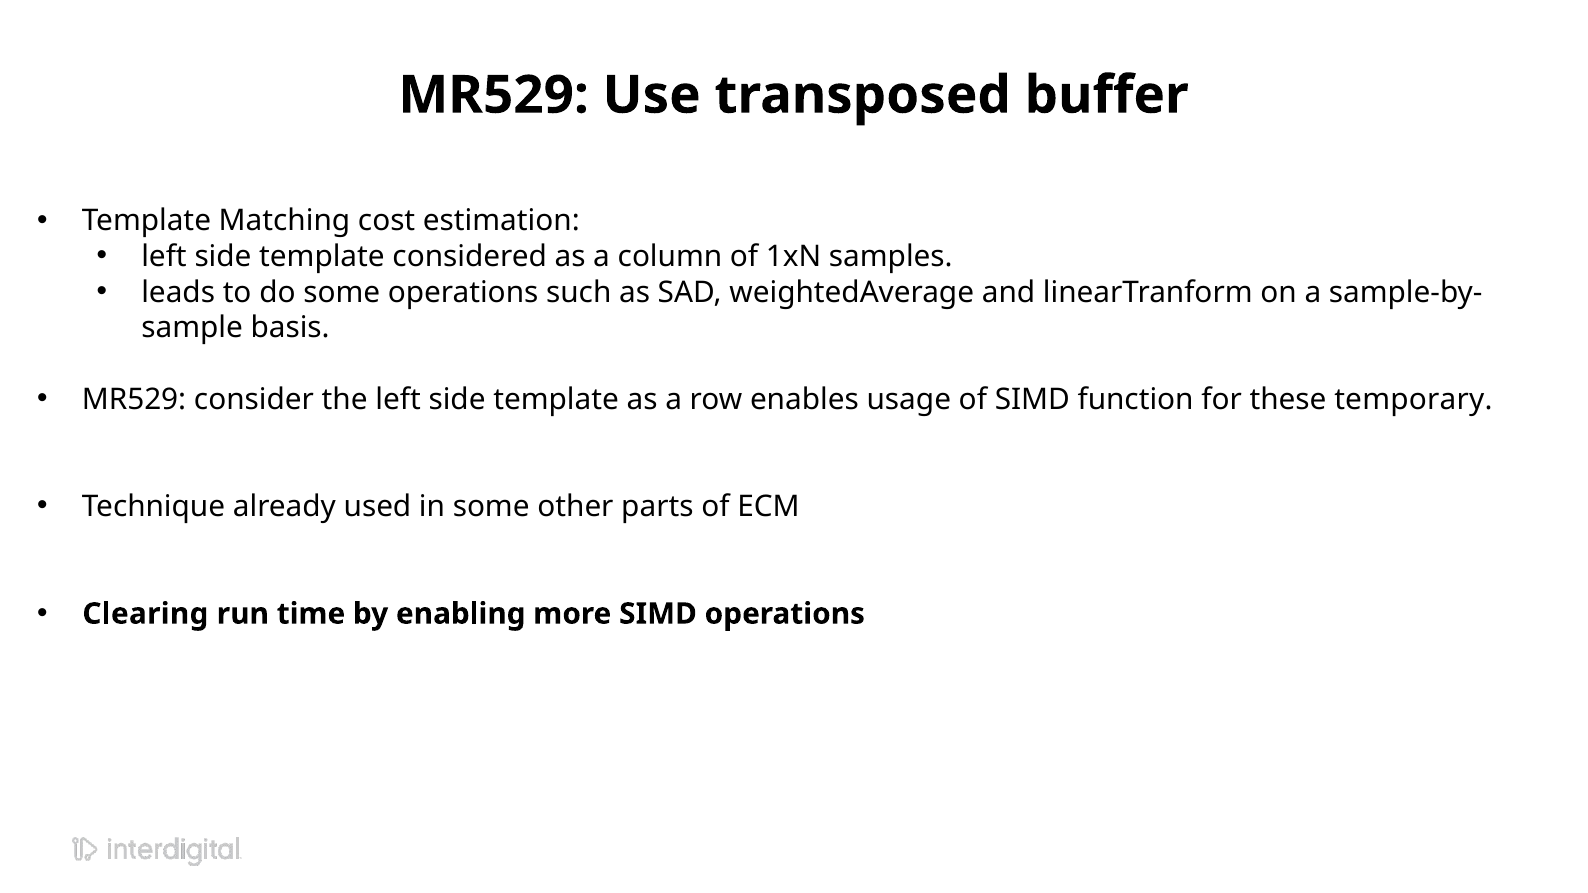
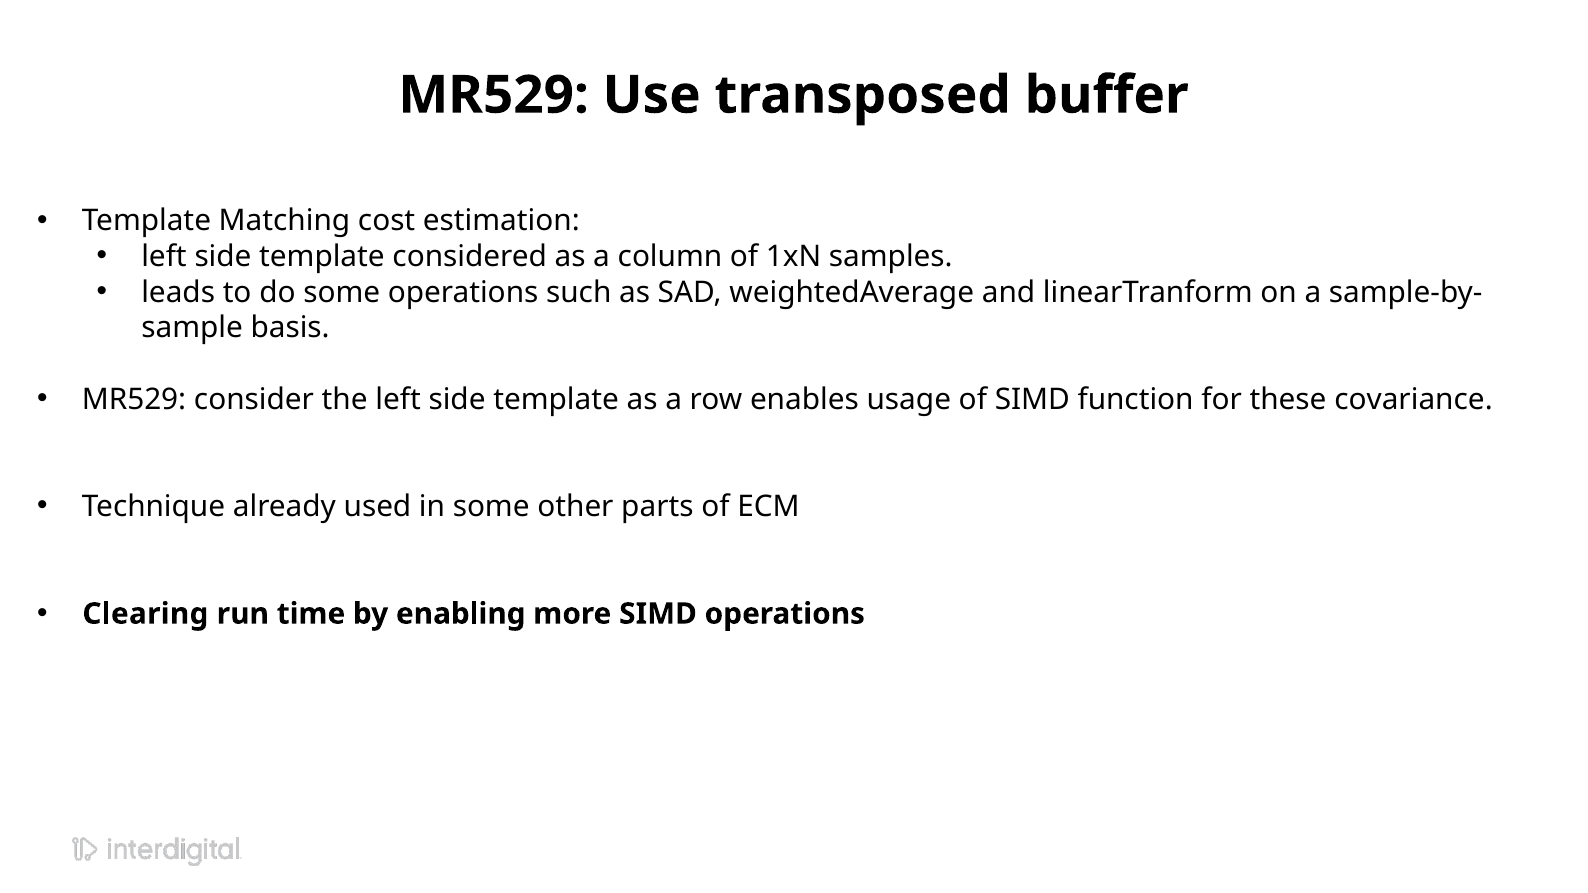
temporary: temporary -> covariance (1414, 400)
